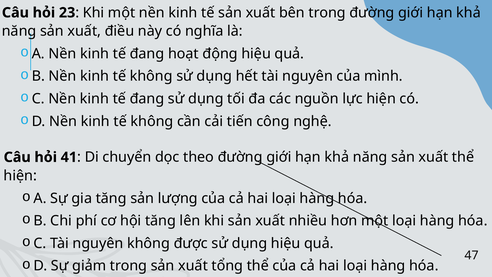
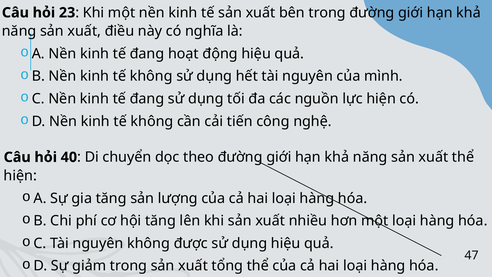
41: 41 -> 40 (69, 157)
